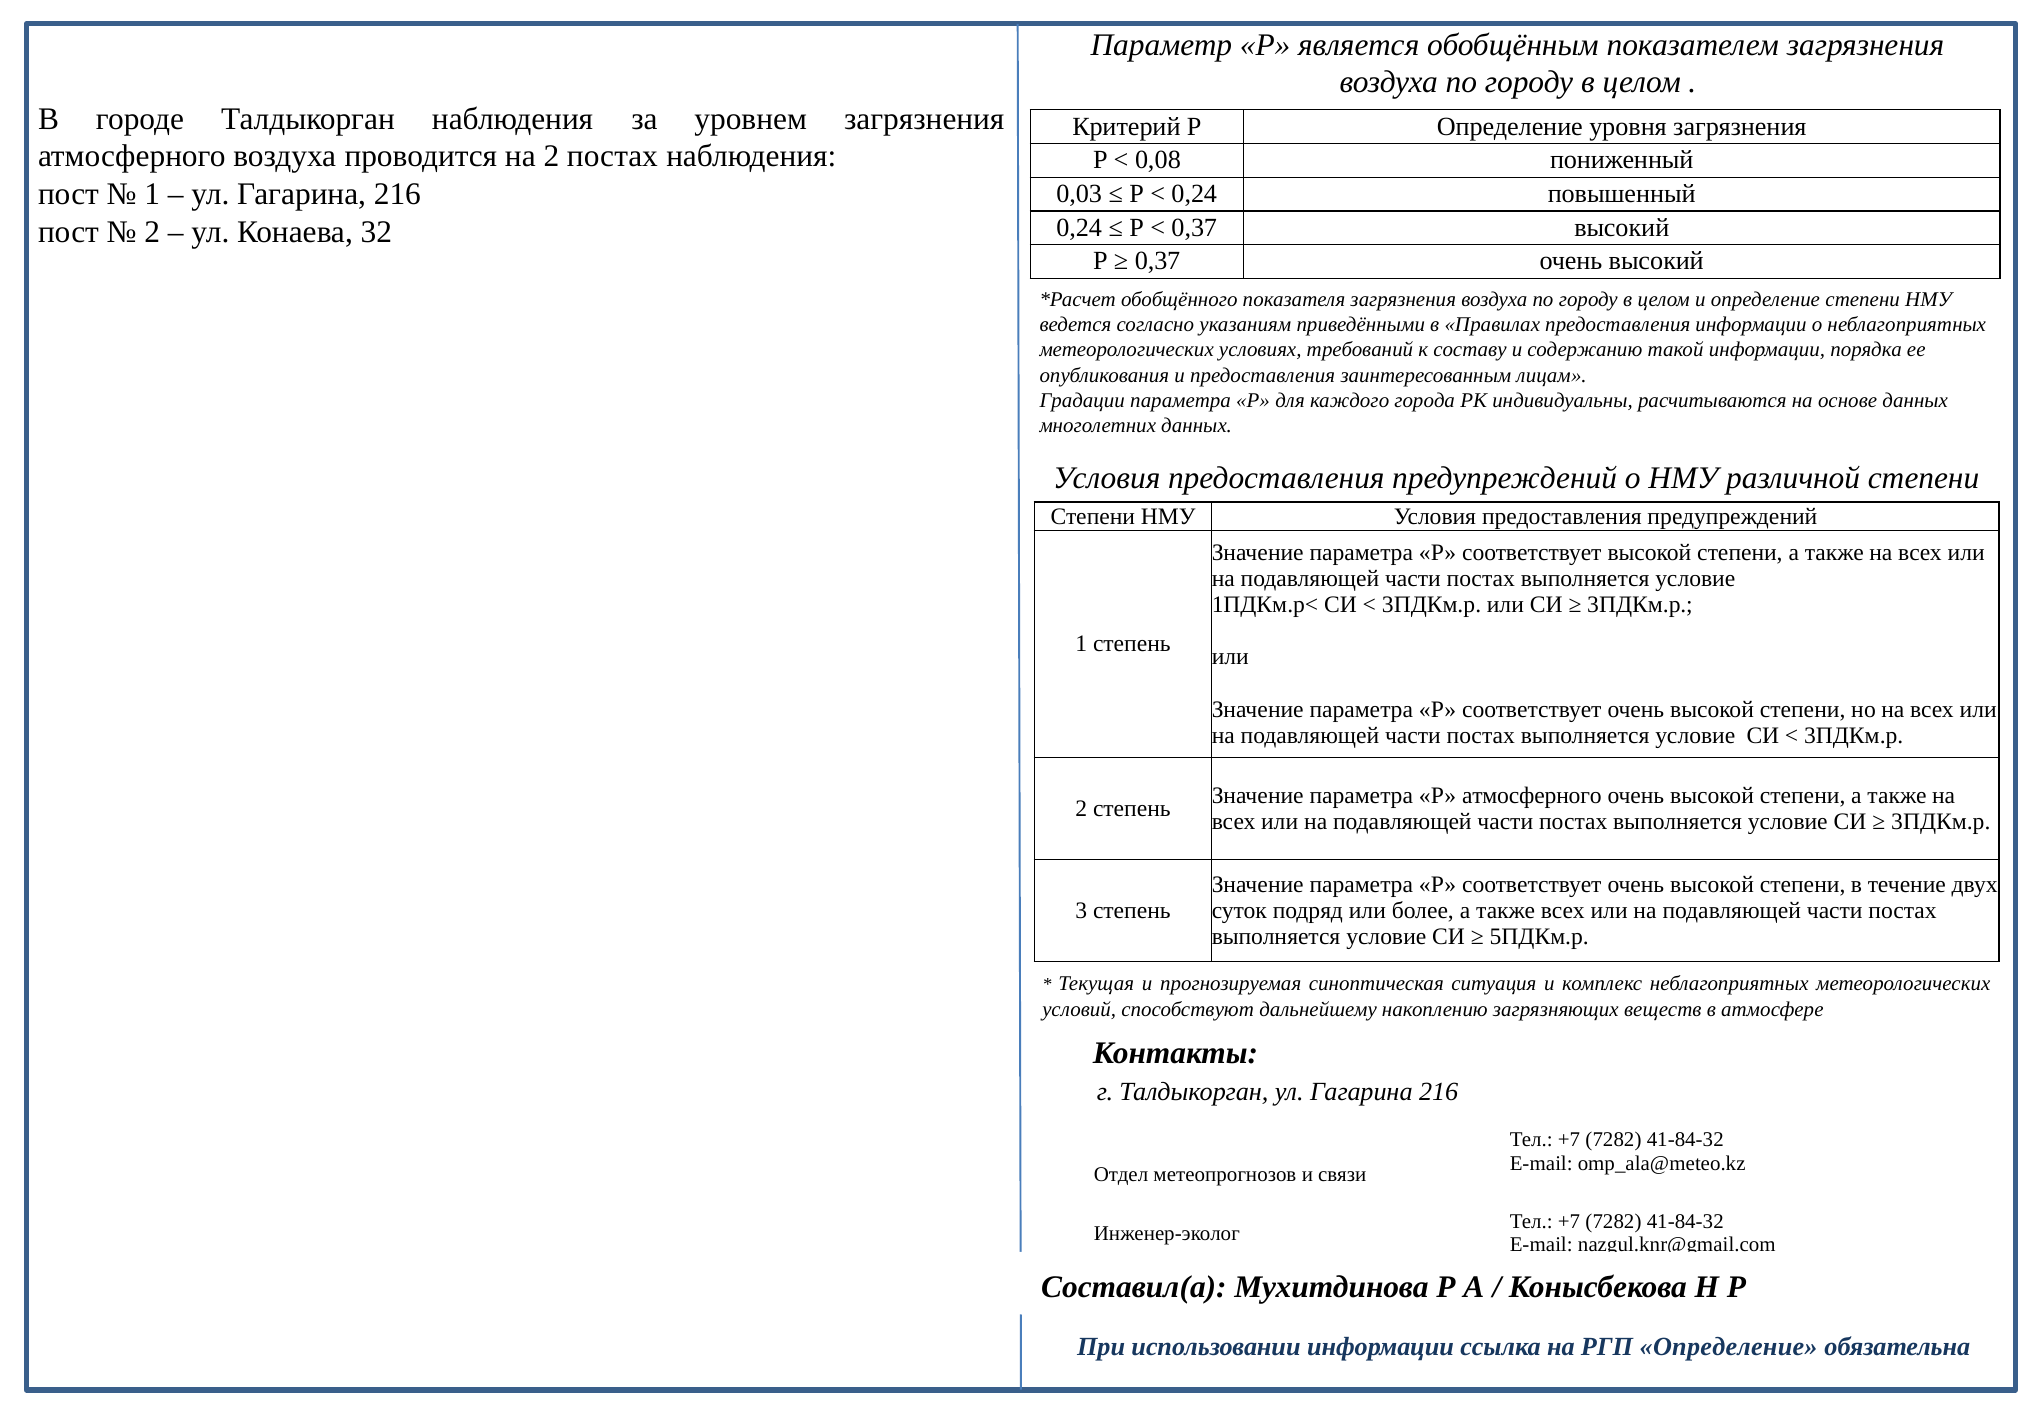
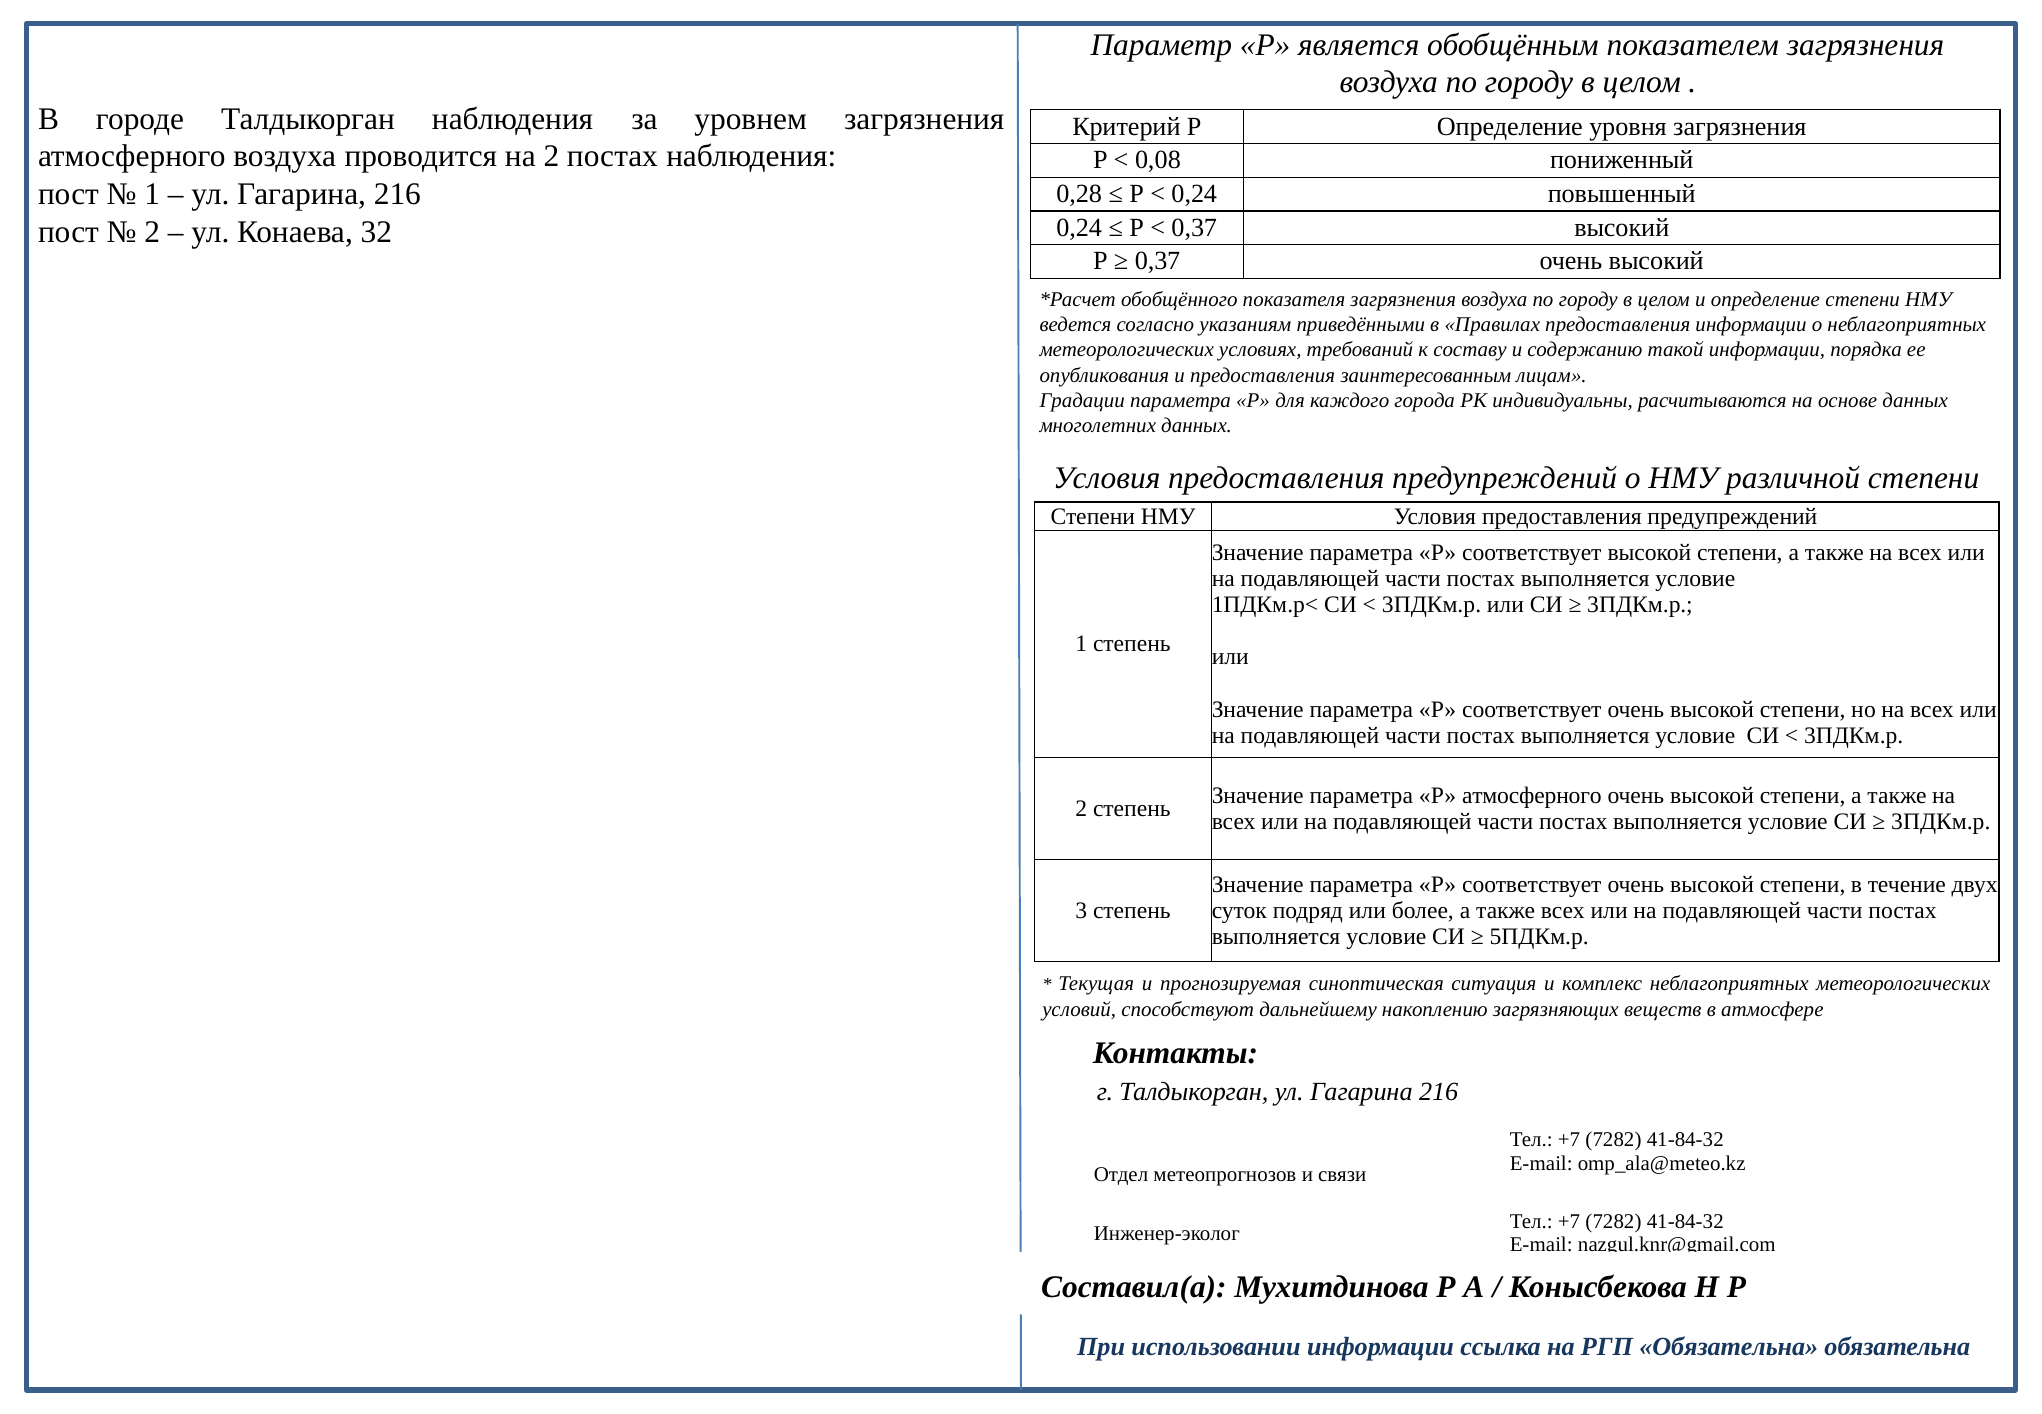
0,03: 0,03 -> 0,28 (1079, 194)
РГП Определение: Определение -> Обязательна (1729, 1346)
